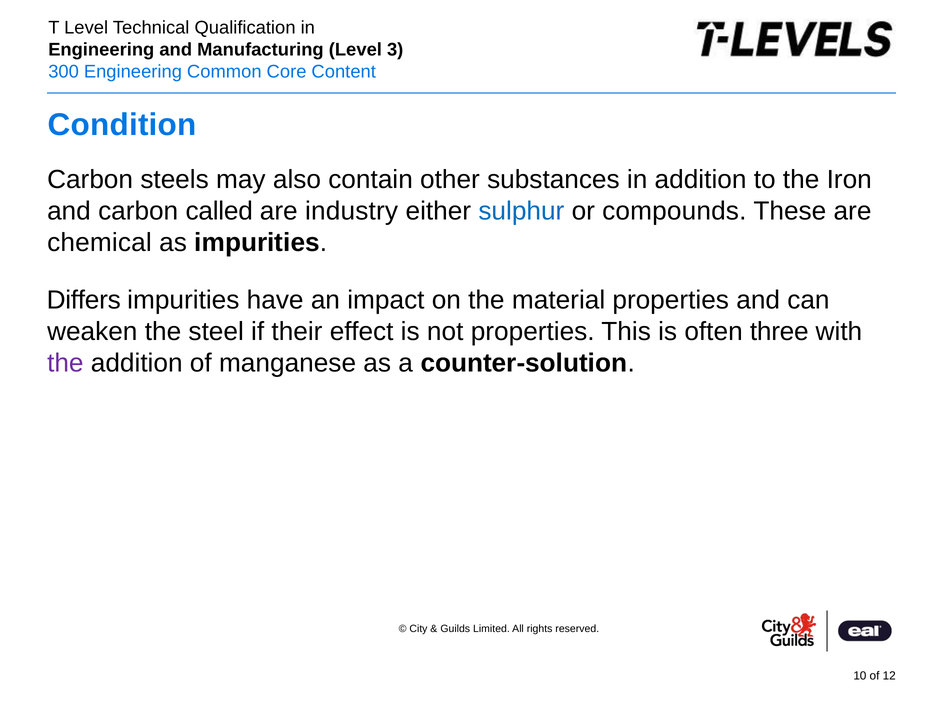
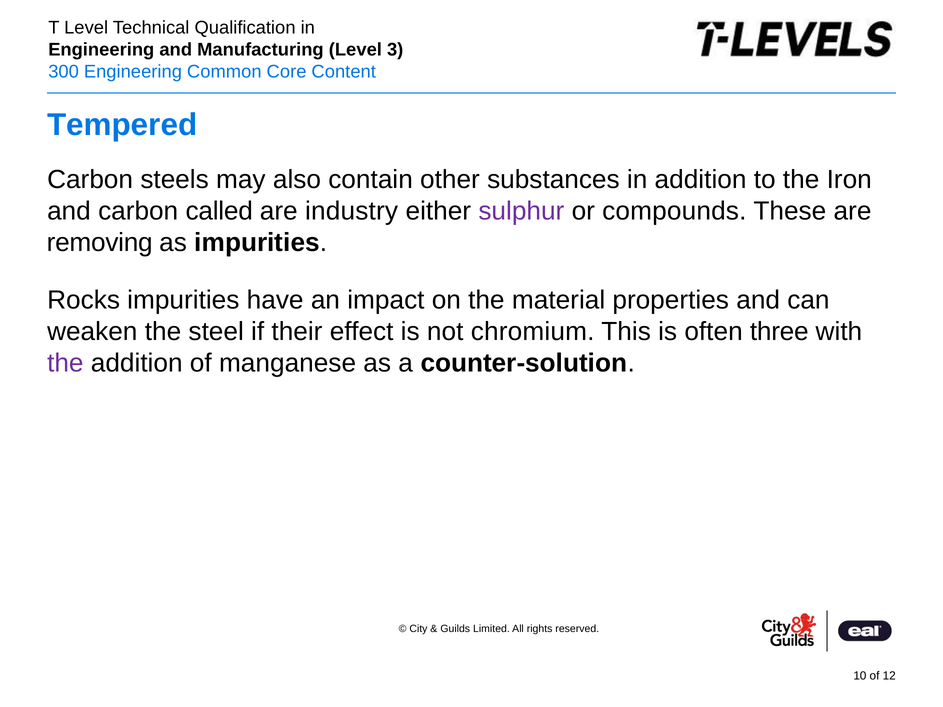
Condition: Condition -> Tempered (122, 125)
sulphur colour: blue -> purple (521, 211)
chemical: chemical -> removing (100, 243)
Differs: Differs -> Rocks (84, 300)
not properties: properties -> chromium (533, 332)
